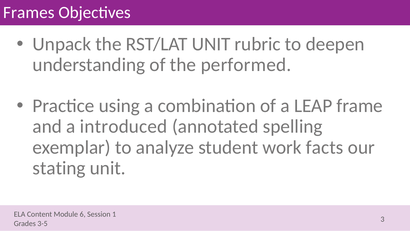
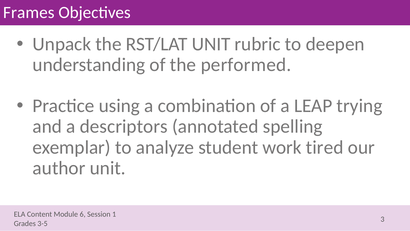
frame: frame -> trying (360, 106)
introduced: introduced -> descriptors (124, 126)
facts: facts -> tired (325, 147)
stating: stating -> author (59, 168)
